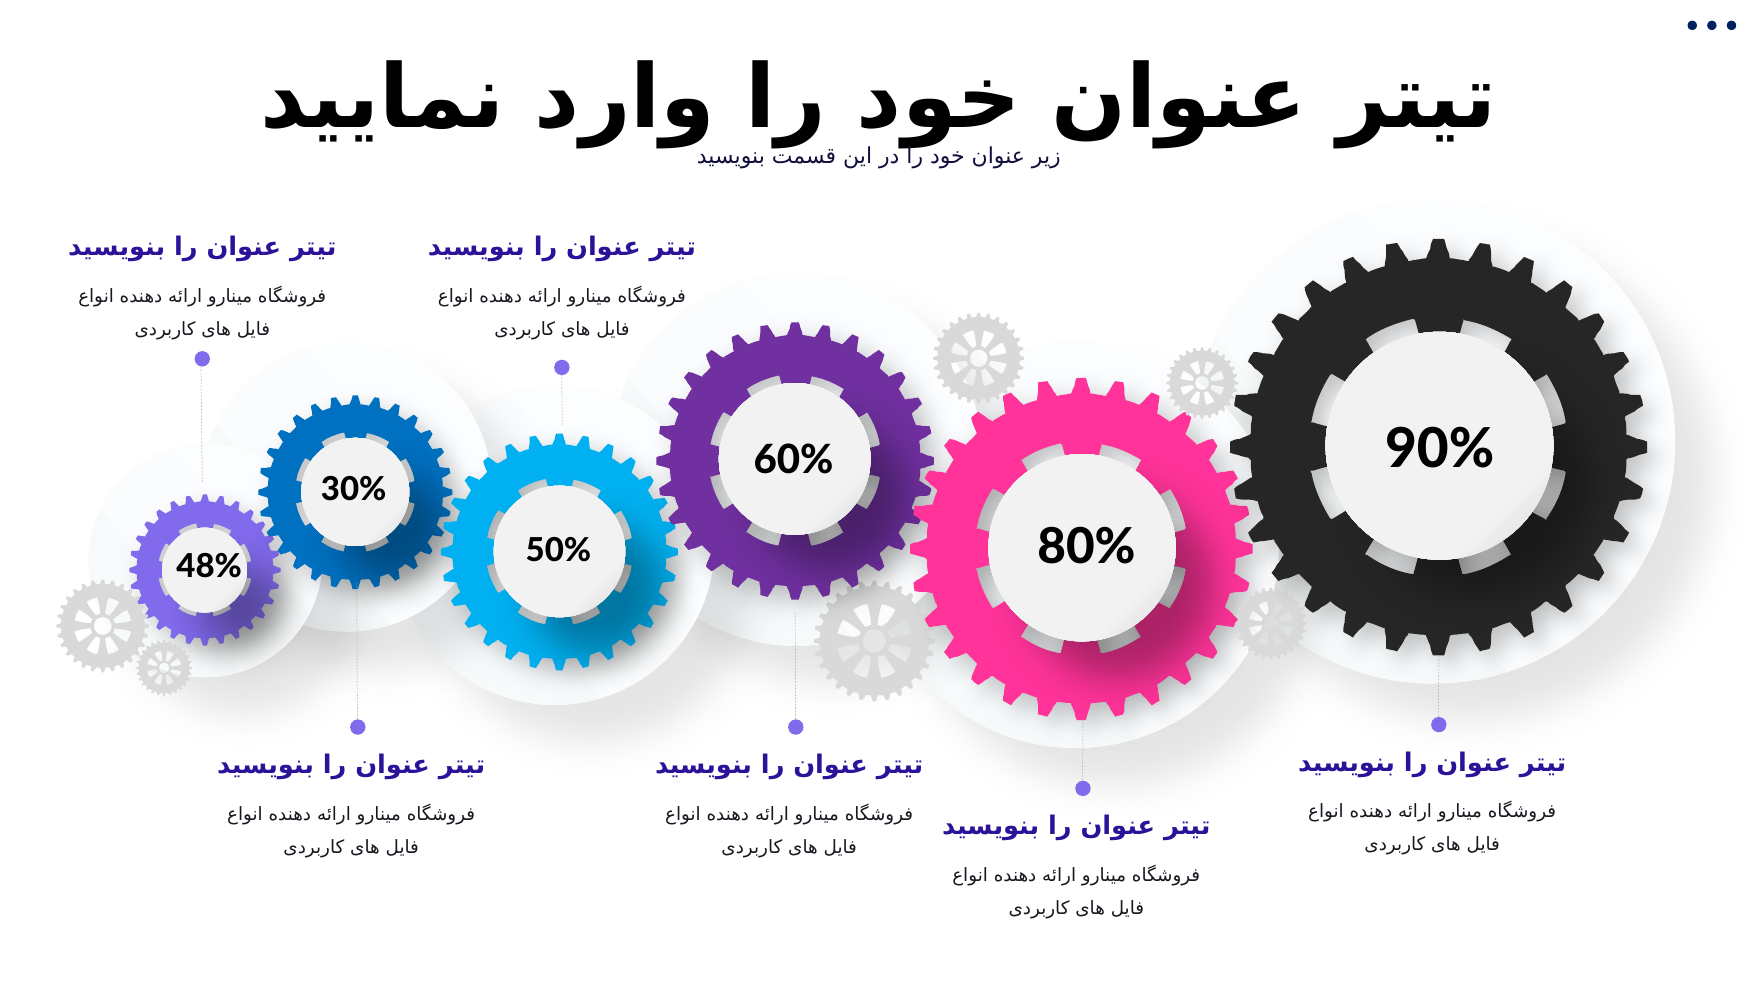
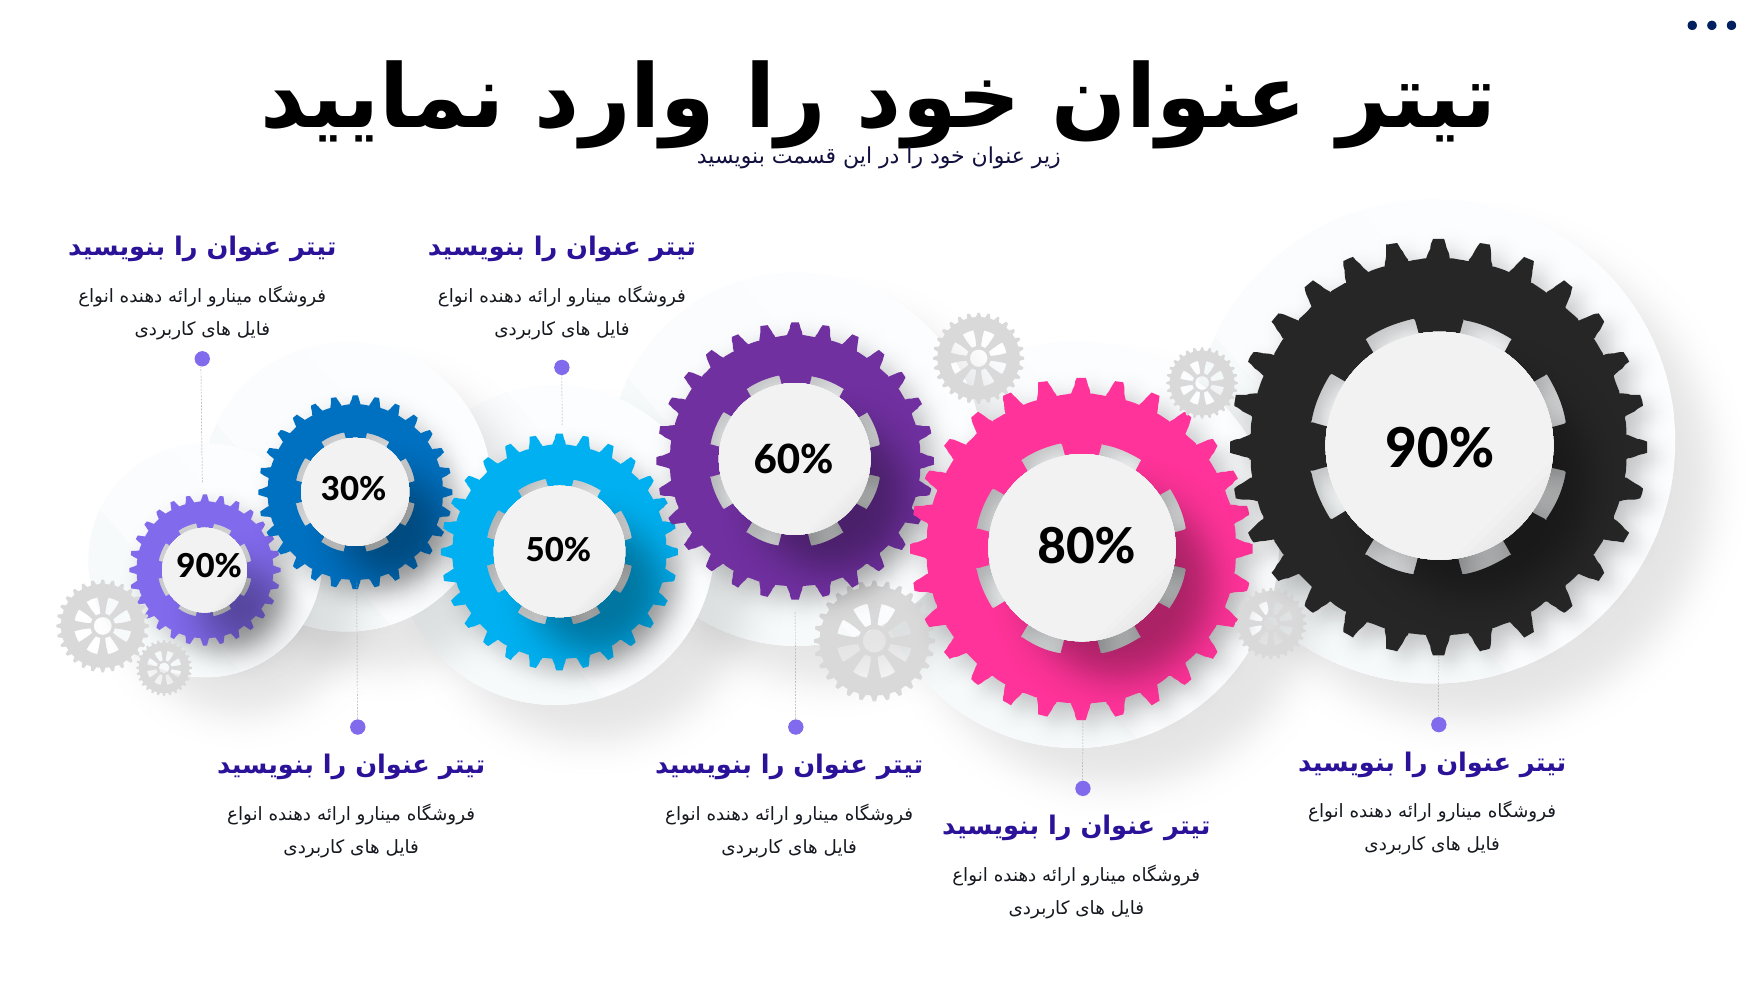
48%: 48% -> 90% (209, 566)
